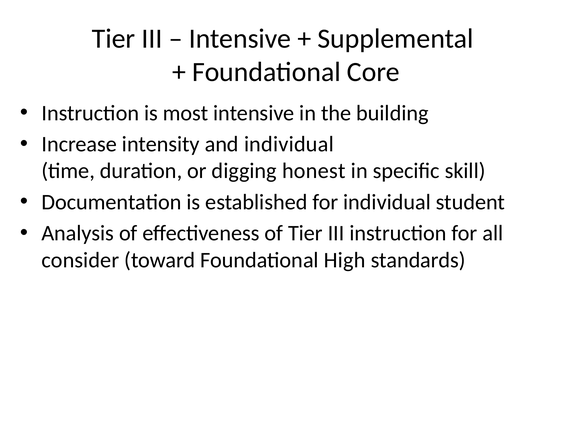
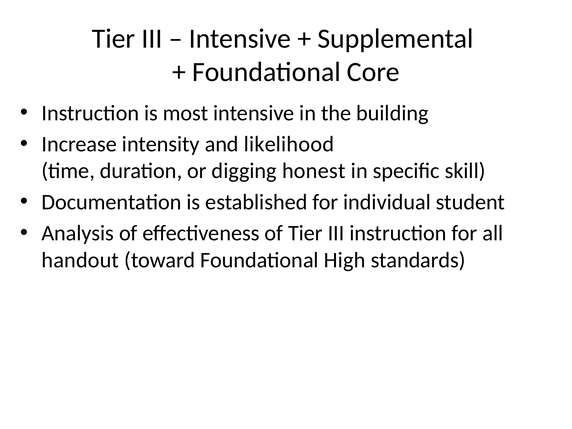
and individual: individual -> likelihood (289, 144)
consider: consider -> handout (80, 260)
